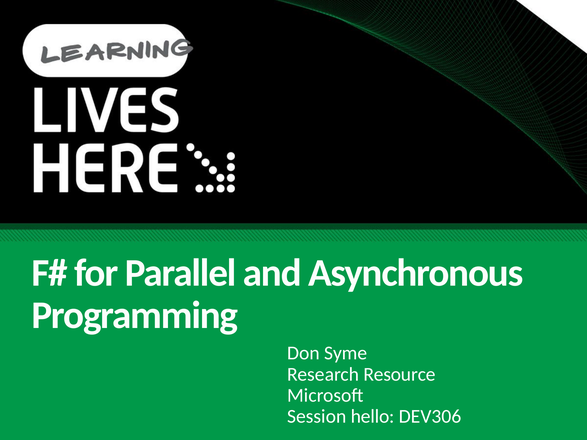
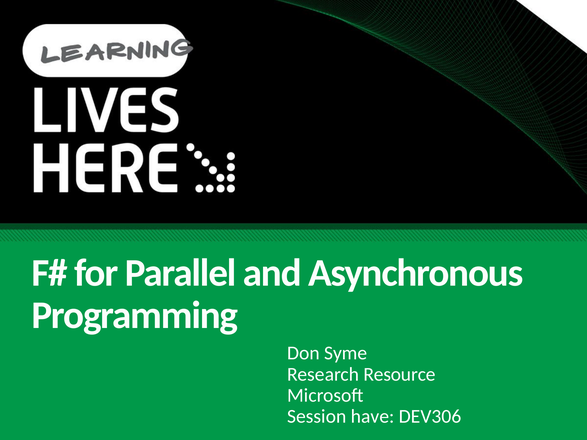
hello: hello -> have (373, 417)
